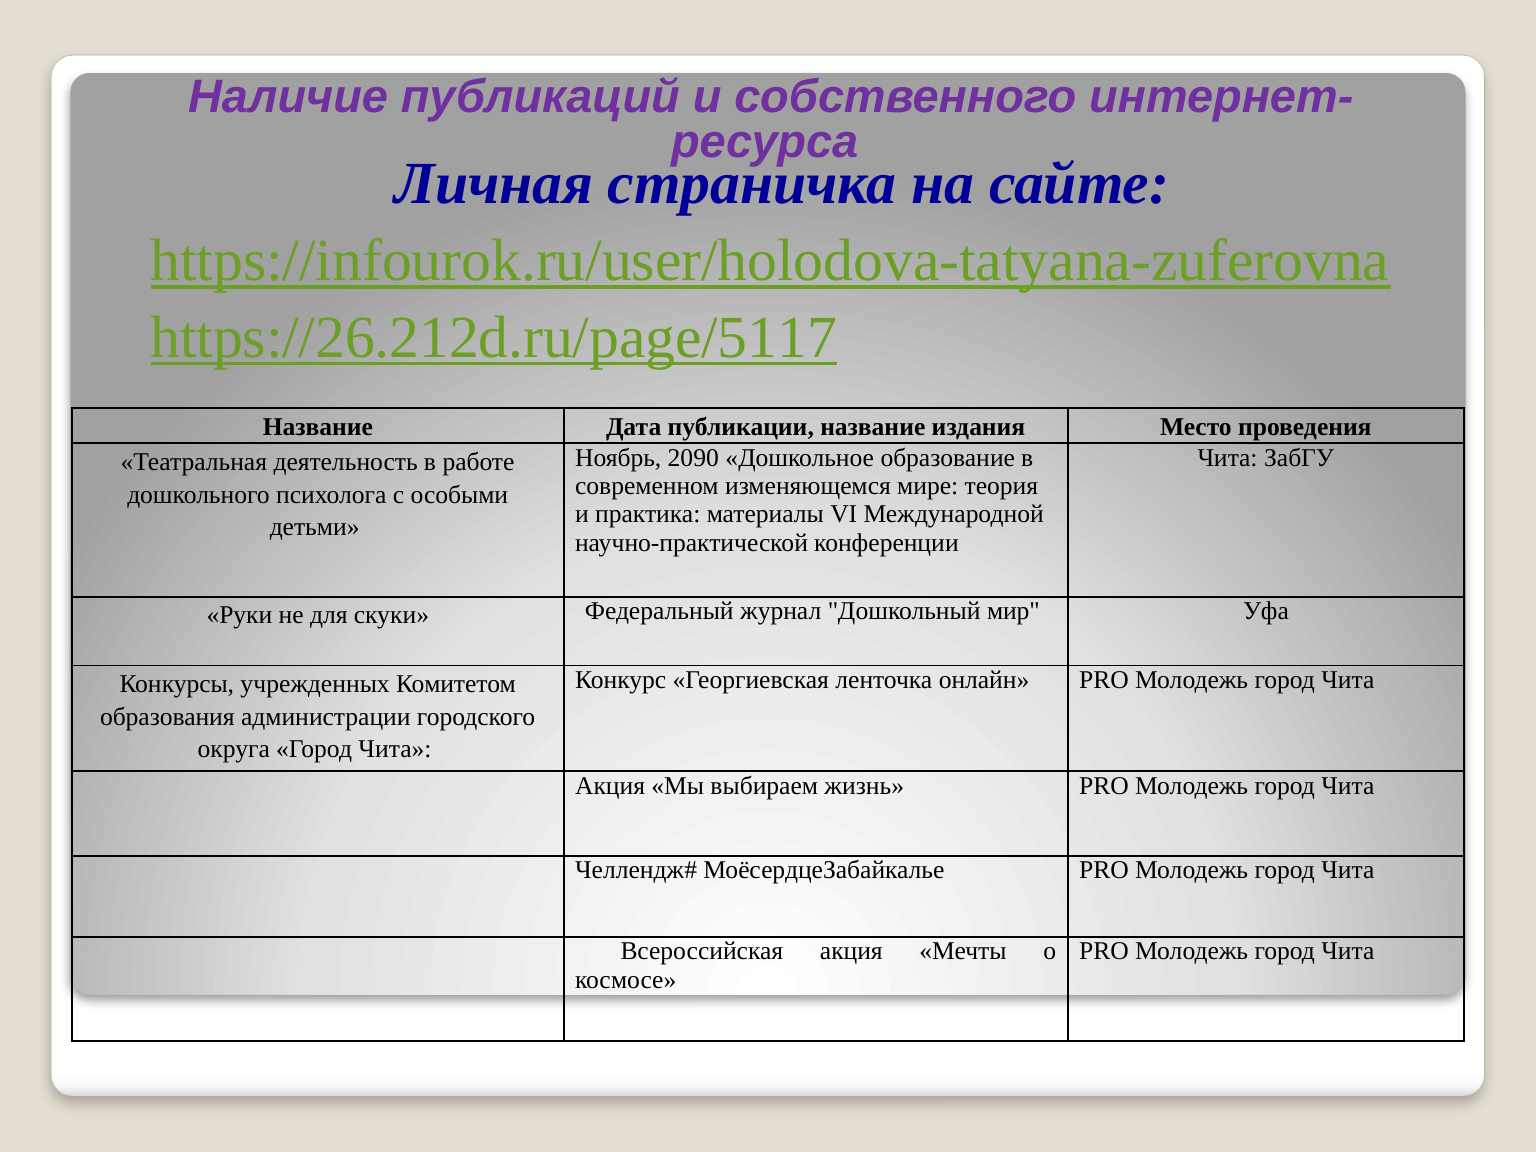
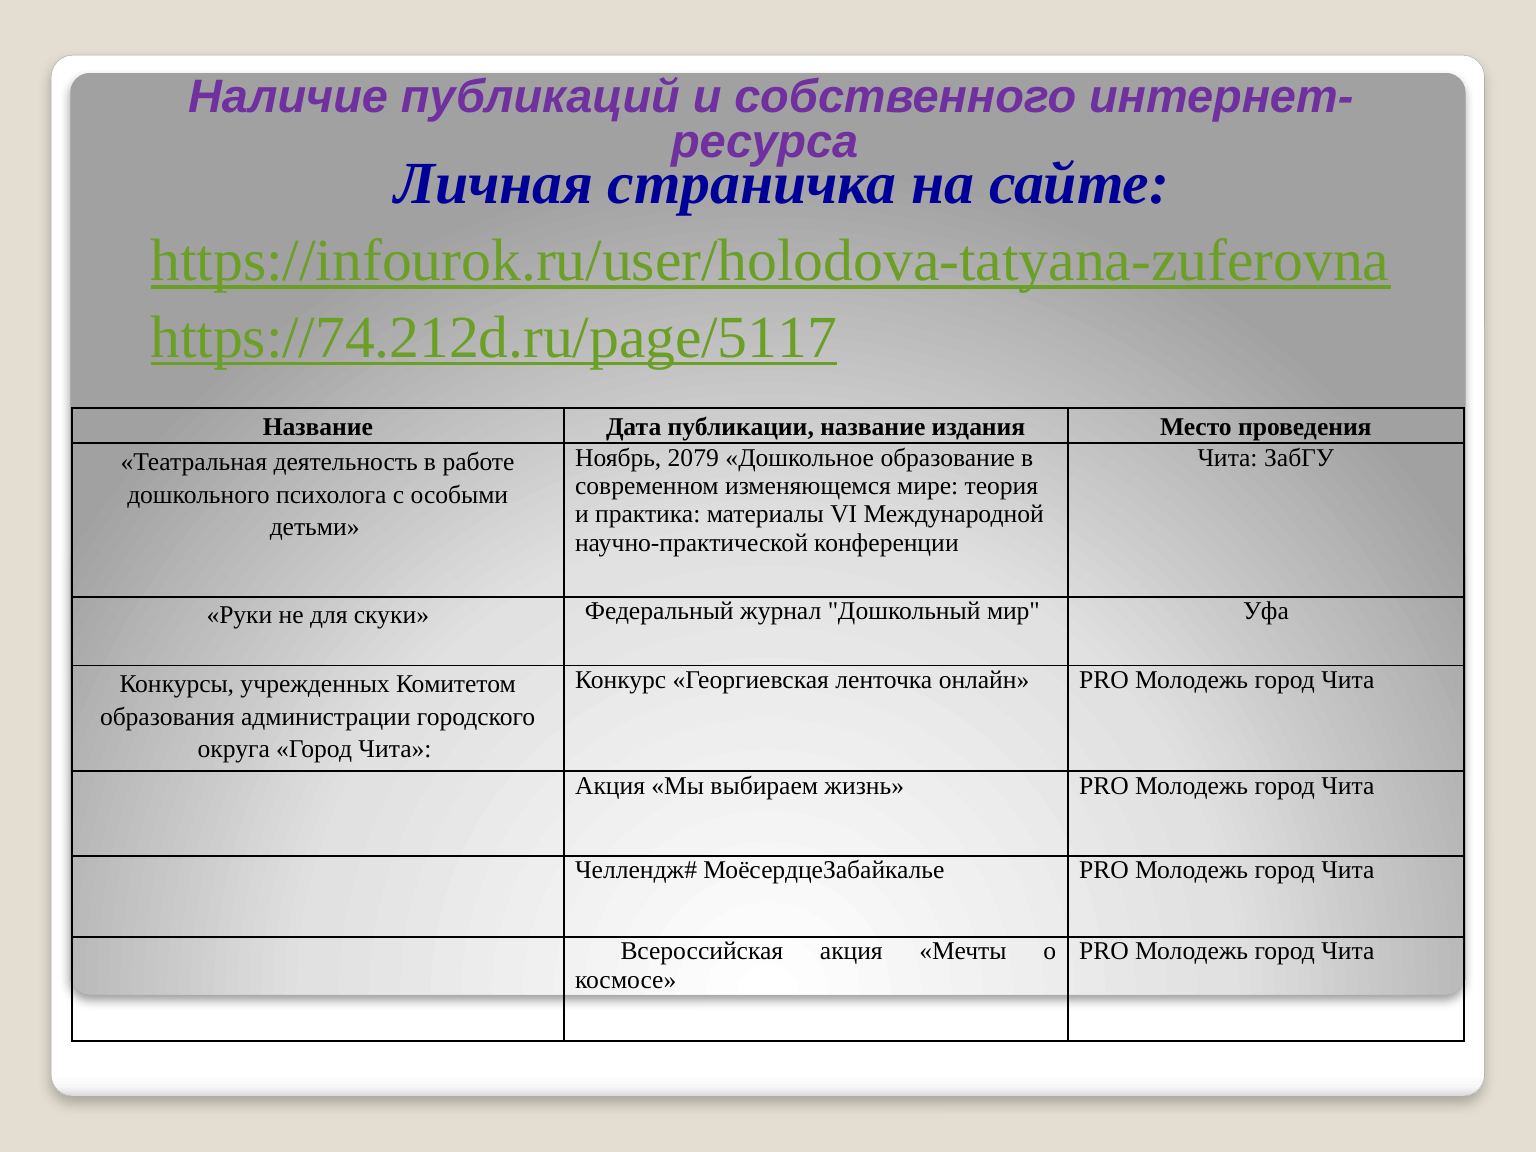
https://26.212d.ru/page/5117: https://26.212d.ru/page/5117 -> https://74.212d.ru/page/5117 (494, 337)
2090: 2090 -> 2079 (693, 458)
